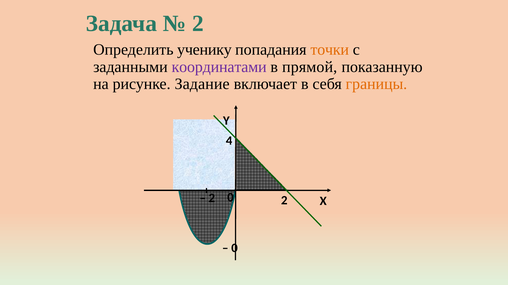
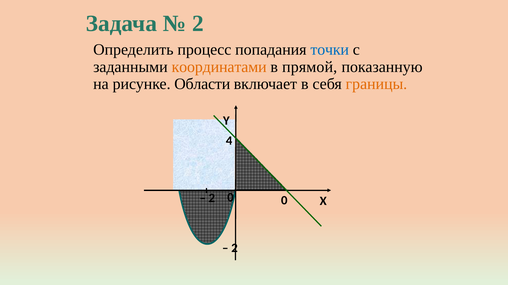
ученику: ученику -> процесс (204, 50)
точки colour: orange -> blue (330, 50)
координатами colour: purple -> orange (219, 67)
Задание: Задание -> Области (202, 84)
2 2: 2 -> 0 (284, 201)
0: 0 -> 2 (235, 249)
